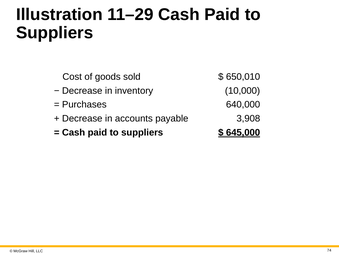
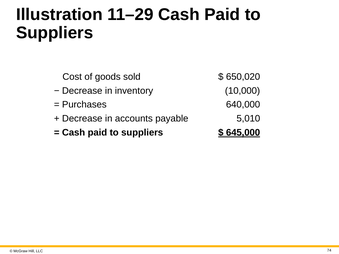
650,010: 650,010 -> 650,020 (243, 77)
3,908: 3,908 -> 5,010 (248, 119)
